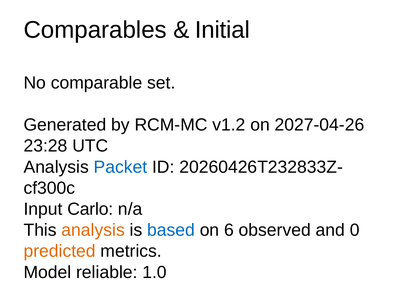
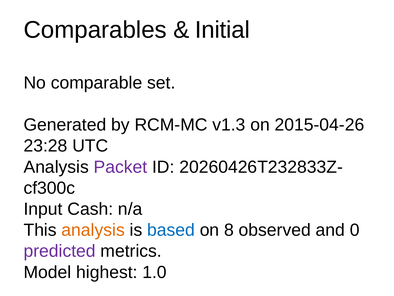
v1.2: v1.2 -> v1.3 (229, 125)
2027-04-26: 2027-04-26 -> 2015-04-26 (319, 125)
Packet colour: blue -> purple (120, 167)
Carlo: Carlo -> Cash (90, 209)
6: 6 -> 8 (229, 230)
predicted colour: orange -> purple (60, 251)
reliable: reliable -> highest (107, 272)
